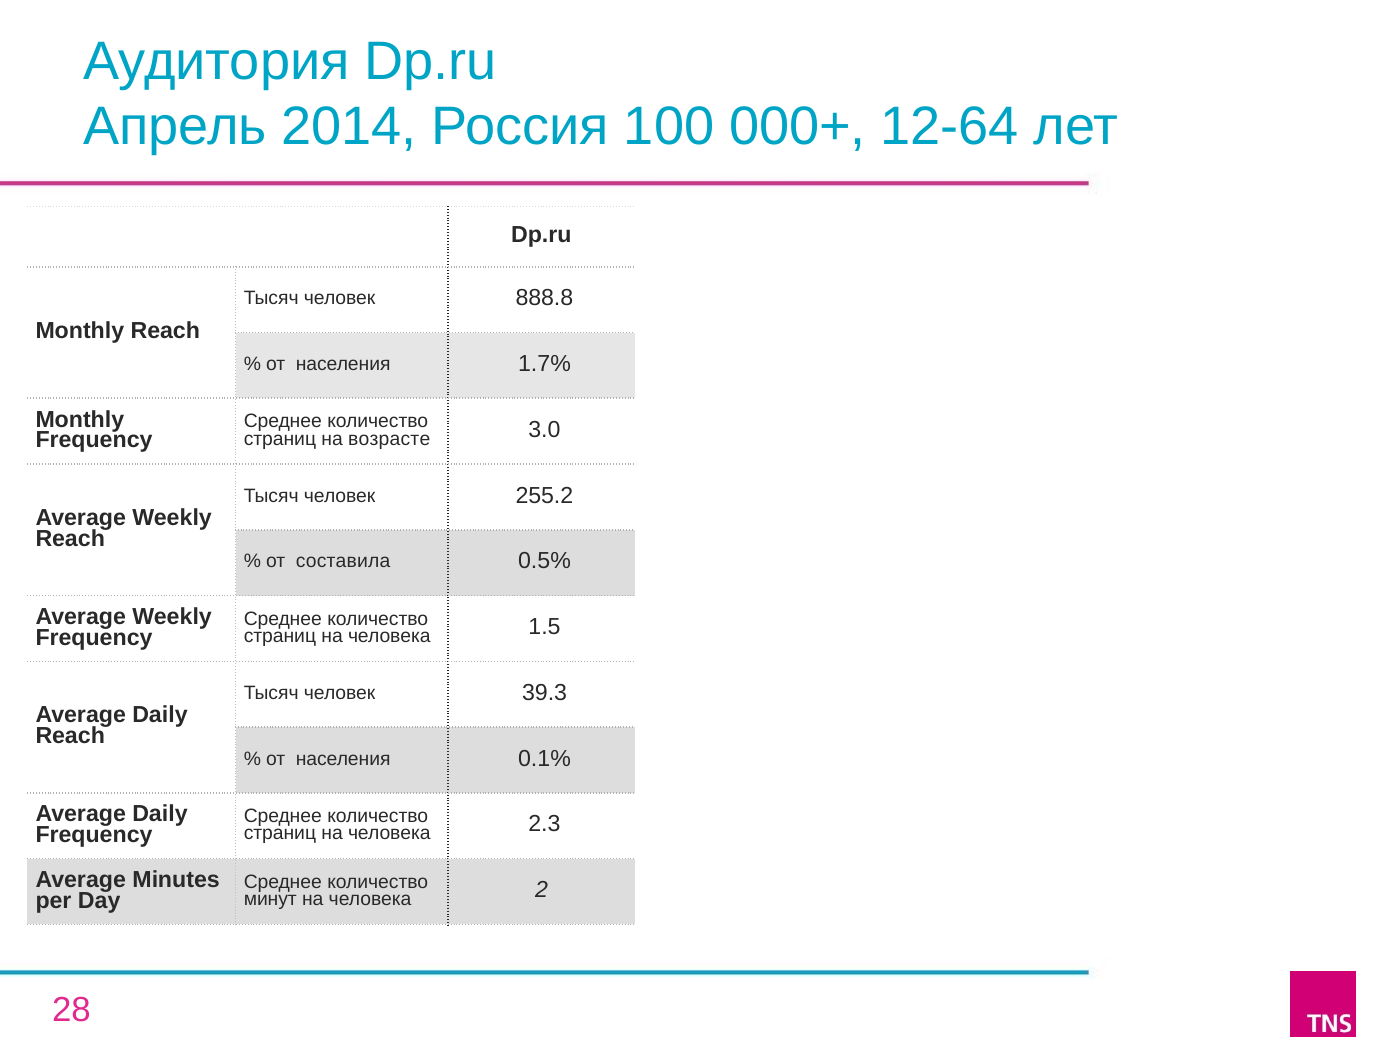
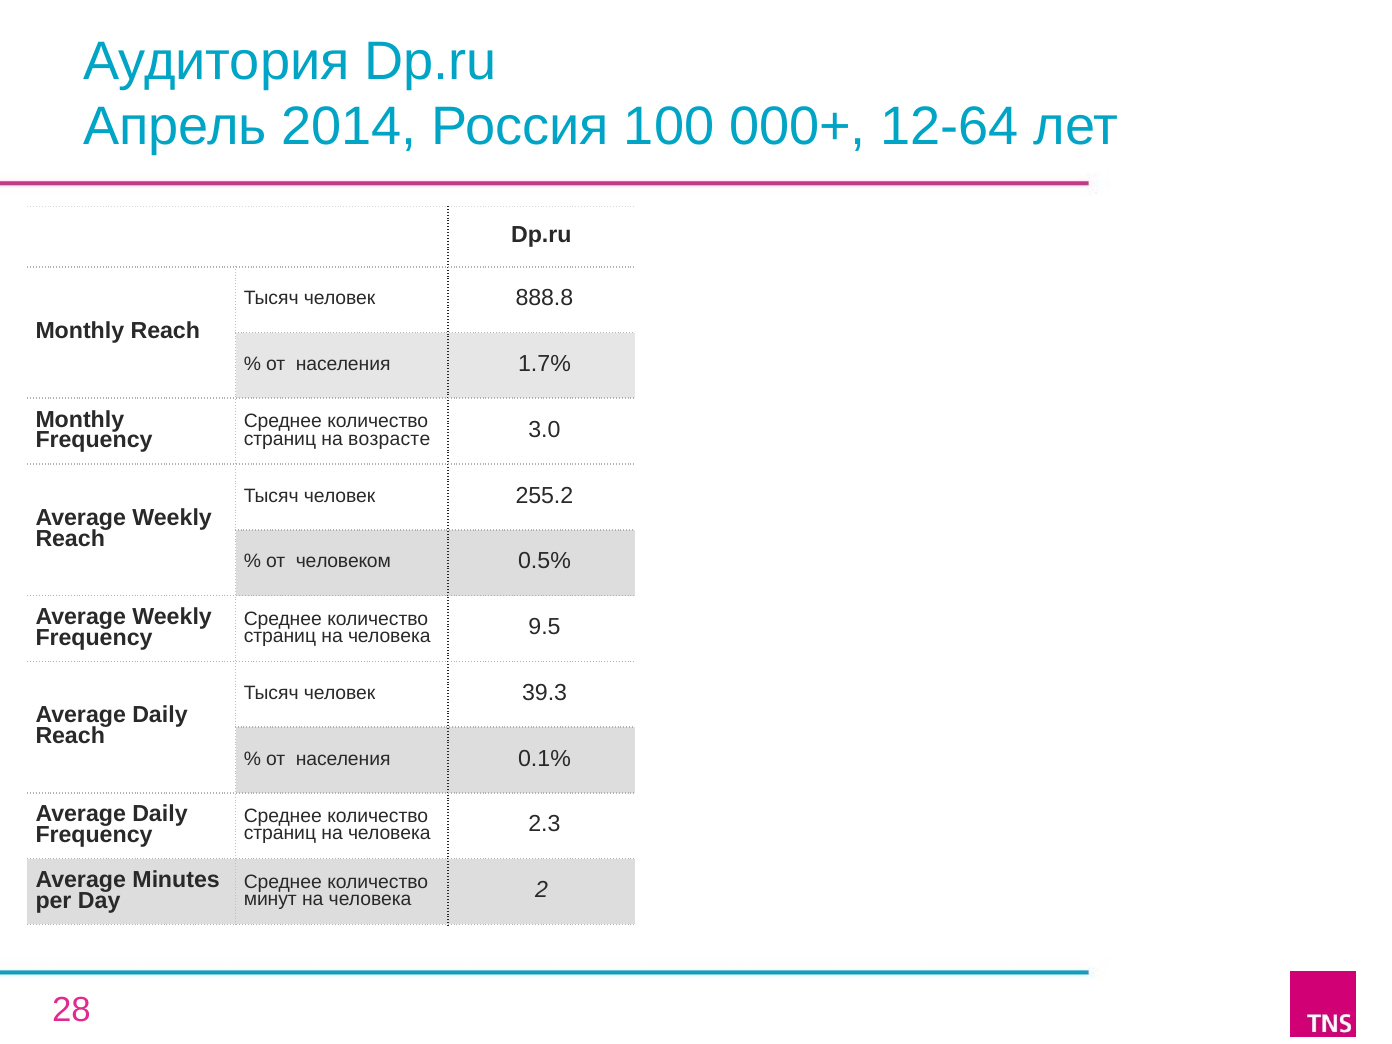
составила: составила -> человеком (343, 561)
1.5: 1.5 -> 9.5 (544, 627)
